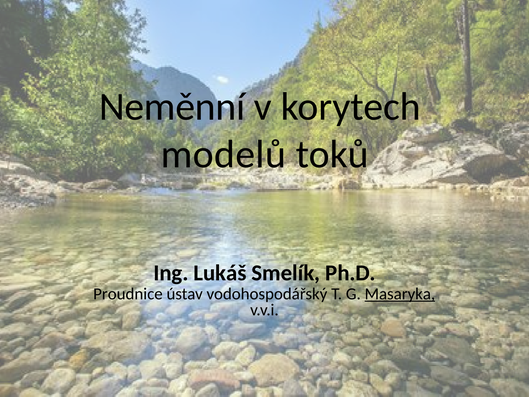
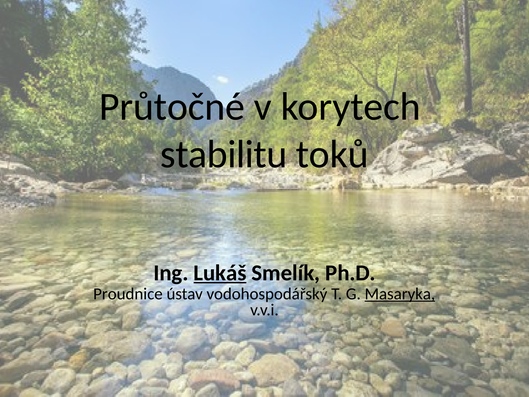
Neměnní: Neměnní -> Průtočné (172, 107)
modelů: modelů -> stabilitu (224, 154)
Lukáš underline: none -> present (220, 273)
